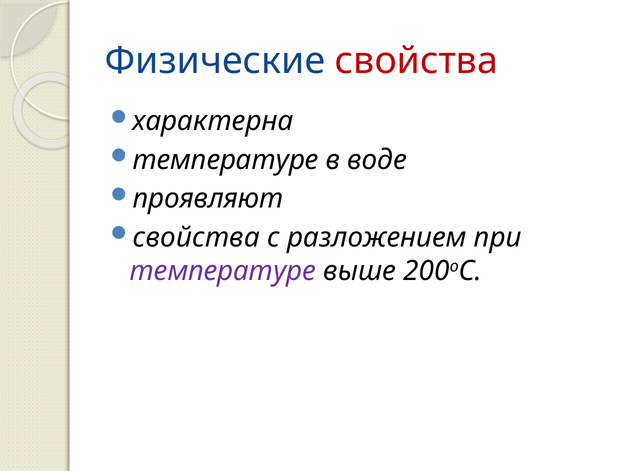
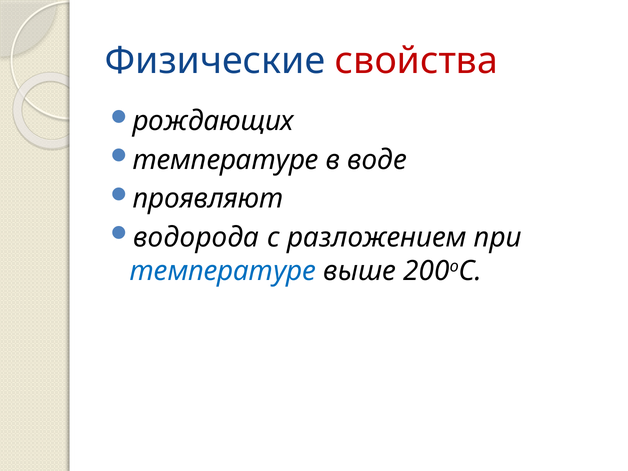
характерна: характерна -> рождающих (213, 121)
свойства: свойства -> водорода (196, 237)
температуре colour: purple -> blue (223, 271)
